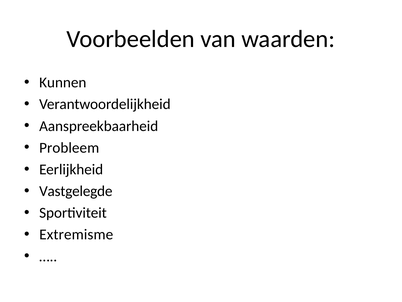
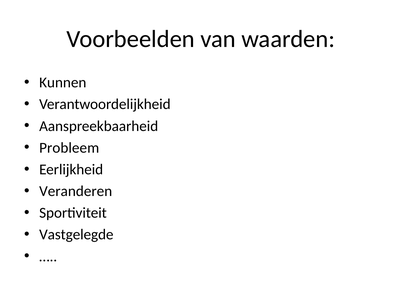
Vastgelegde: Vastgelegde -> Veranderen (76, 191)
Extremisme: Extremisme -> Vastgelegde (76, 234)
